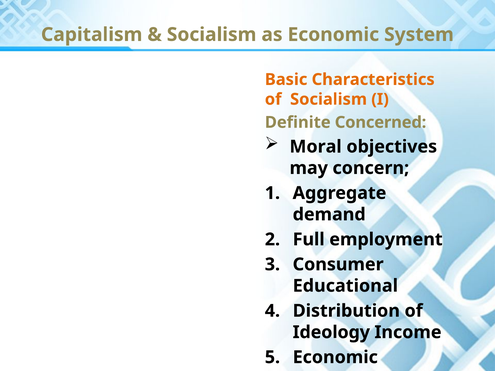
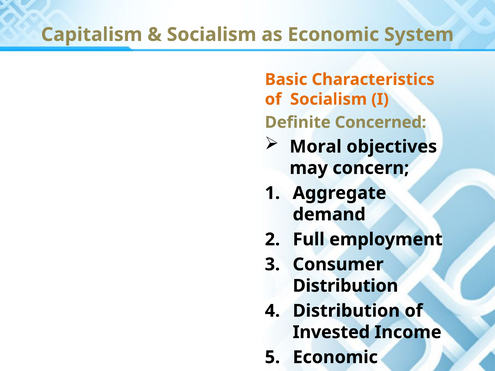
Educational: Educational -> Distribution (345, 286)
Ideology: Ideology -> Invested (331, 332)
